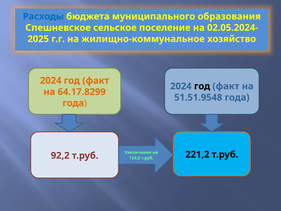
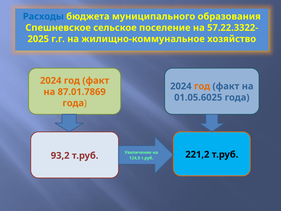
02.05.2024-: 02.05.2024- -> 57.22.3322- (233, 28)
год colour: black -> orange (202, 86)
64.17.8299: 64.17.8299 -> 87.01.7869 (82, 92)
51.51.9548: 51.51.9548 -> 01.05.6025 (198, 97)
92,2: 92,2 -> 93,2 (60, 155)
